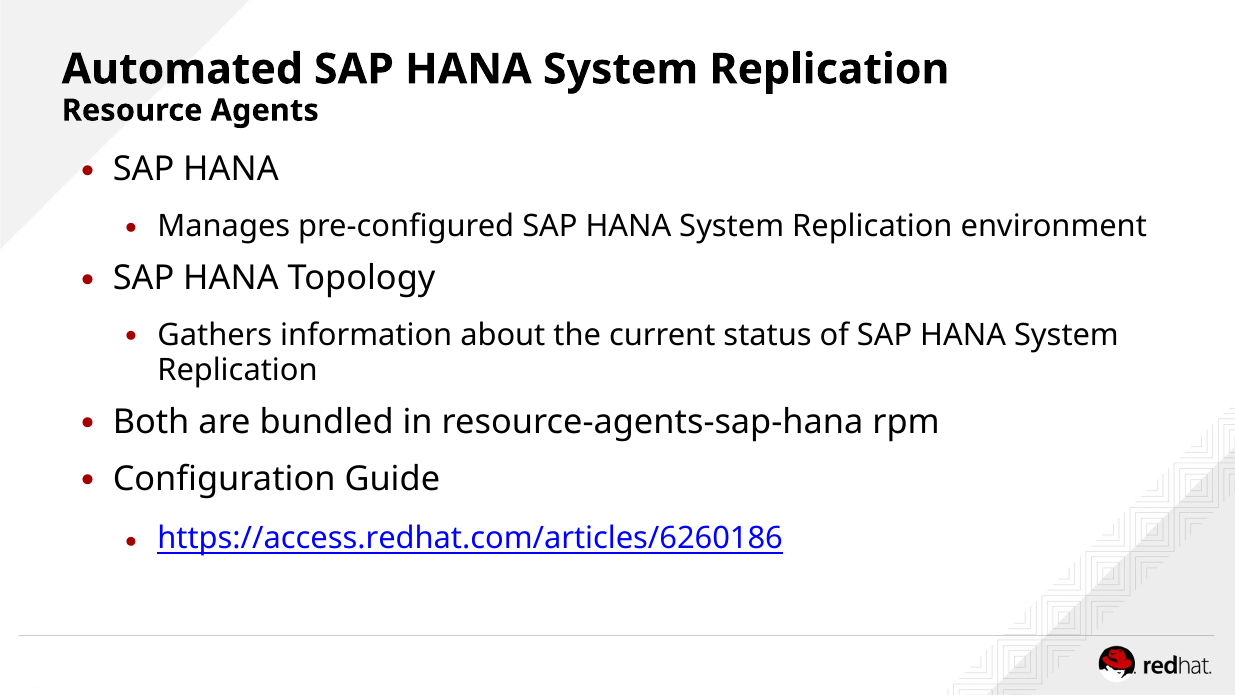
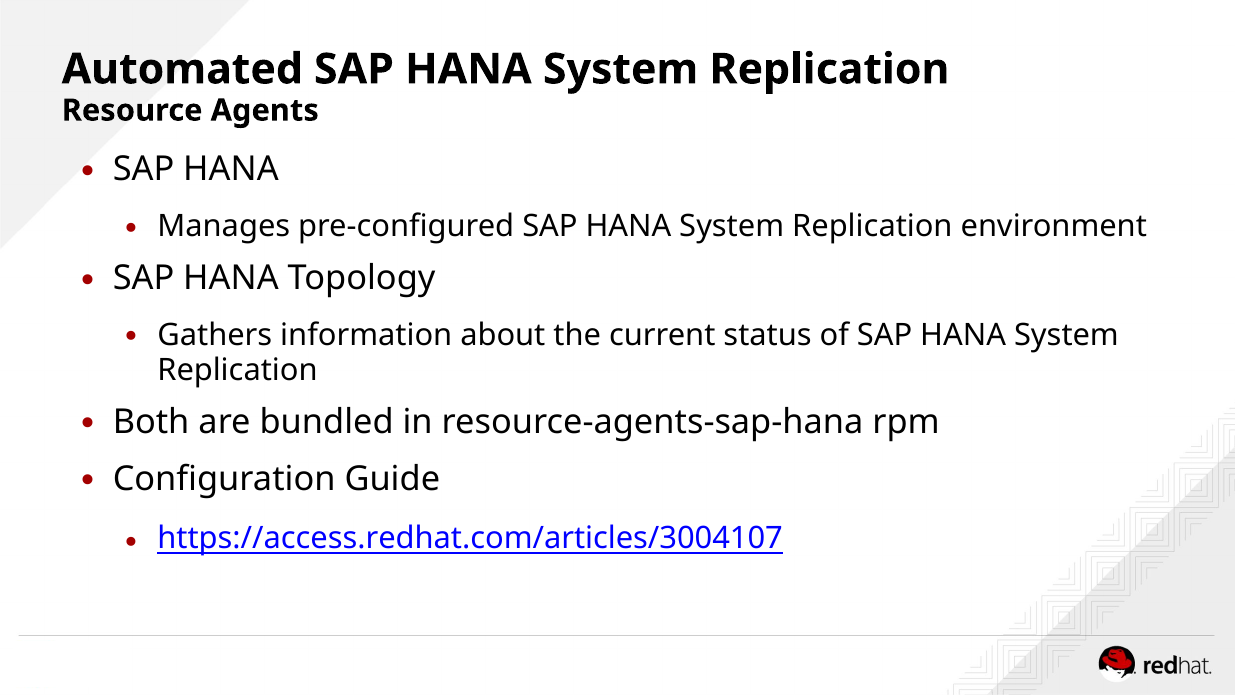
https://access.redhat.com/articles/6260186: https://access.redhat.com/articles/6260186 -> https://access.redhat.com/articles/3004107 (470, 539)
